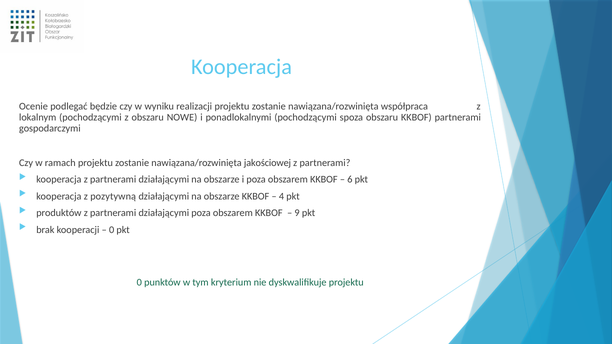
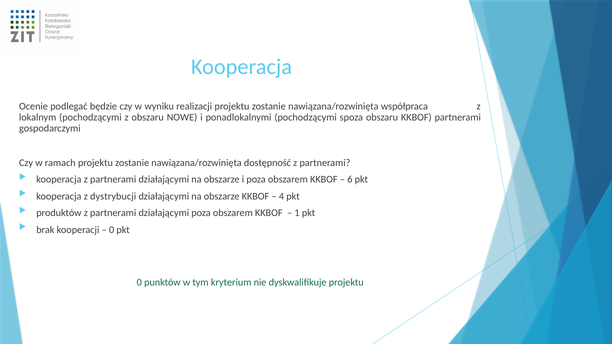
jakościowej: jakościowej -> dostępność (267, 163)
pozytywną: pozytywną -> dystrybucji (113, 196)
9: 9 -> 1 (297, 213)
